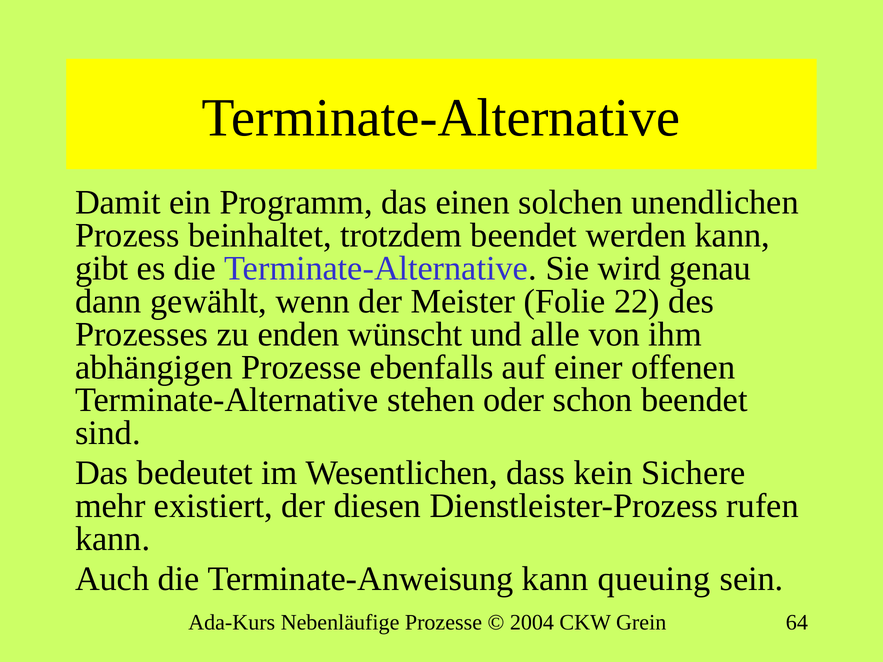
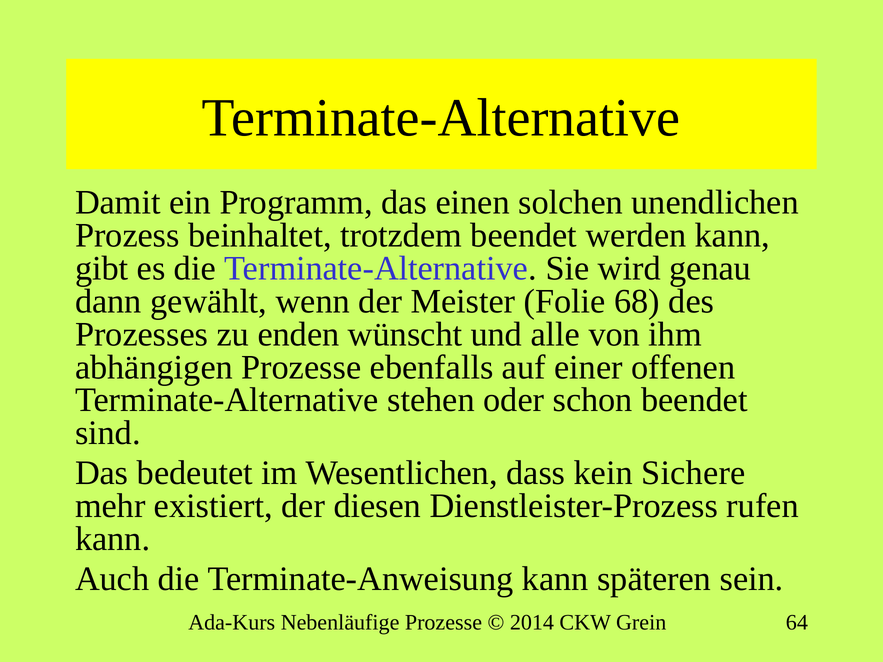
22: 22 -> 68 (637, 301)
queuing: queuing -> späteren (654, 579)
2004: 2004 -> 2014 (532, 623)
